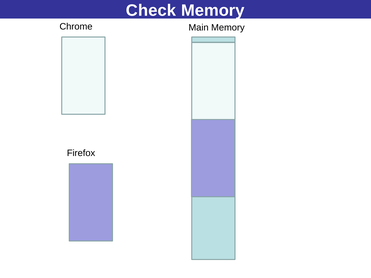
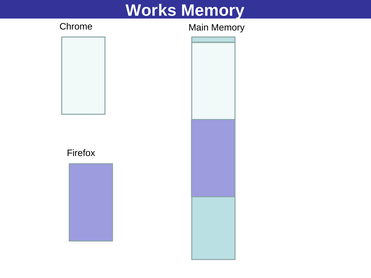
Check: Check -> Works (151, 10)
